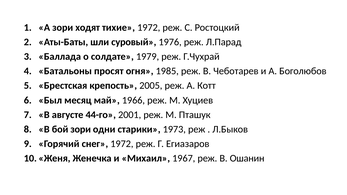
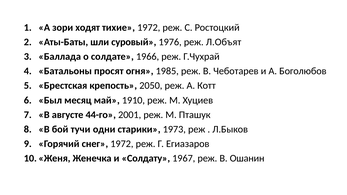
Л.Парад: Л.Парад -> Л.Объят (224, 42)
1979: 1979 -> 1966 (148, 57)
2005: 2005 -> 2050 (151, 86)
1966: 1966 -> 1910 (133, 100)
бой зори: зори -> тучи (81, 129)
Михаил: Михаил -> Солдату (146, 158)
